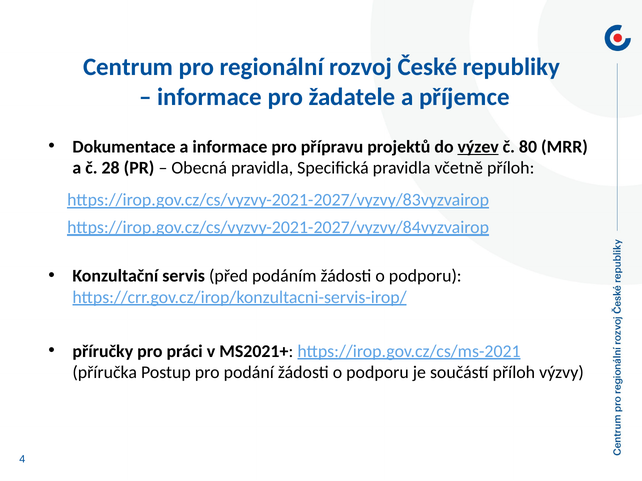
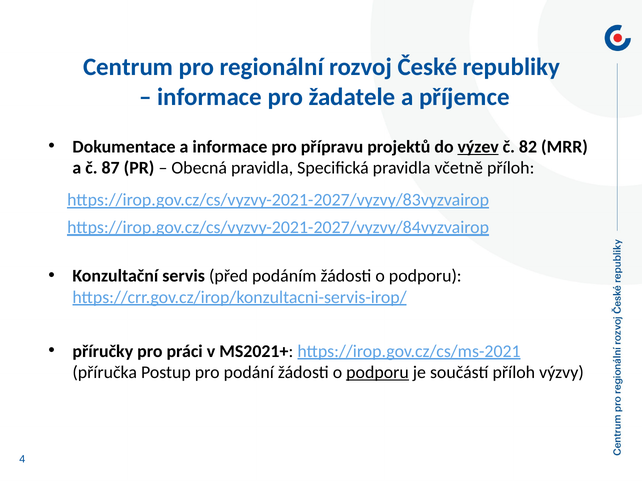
80: 80 -> 82 (528, 147)
28: 28 -> 87 (111, 168)
podporu underline: none -> present (378, 373)
